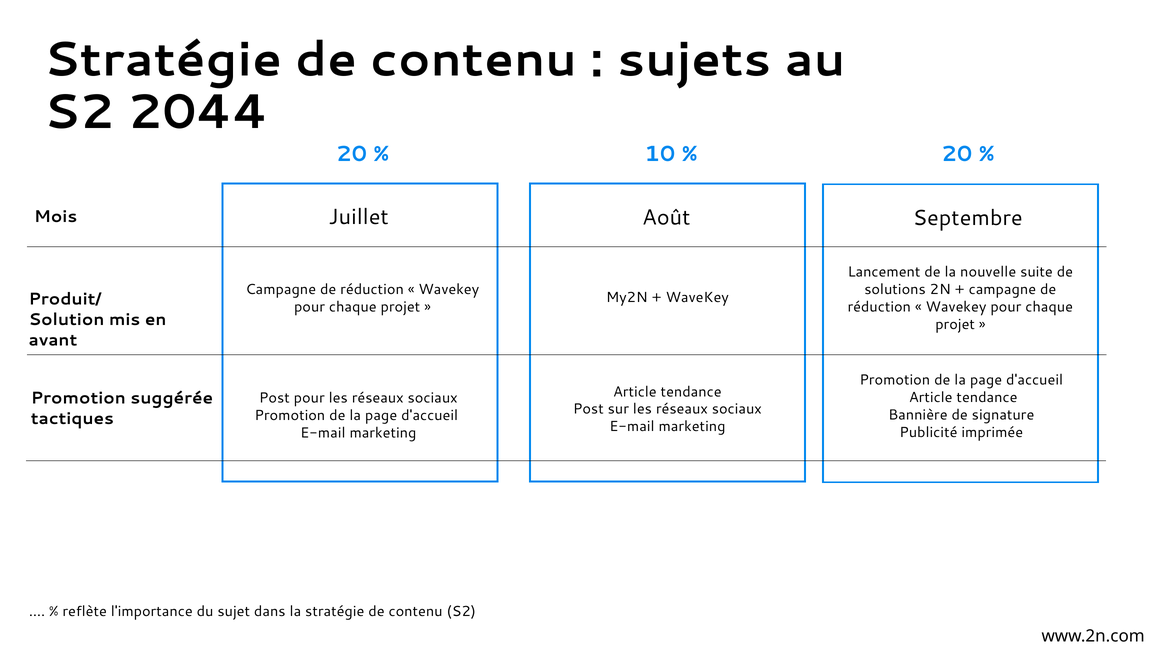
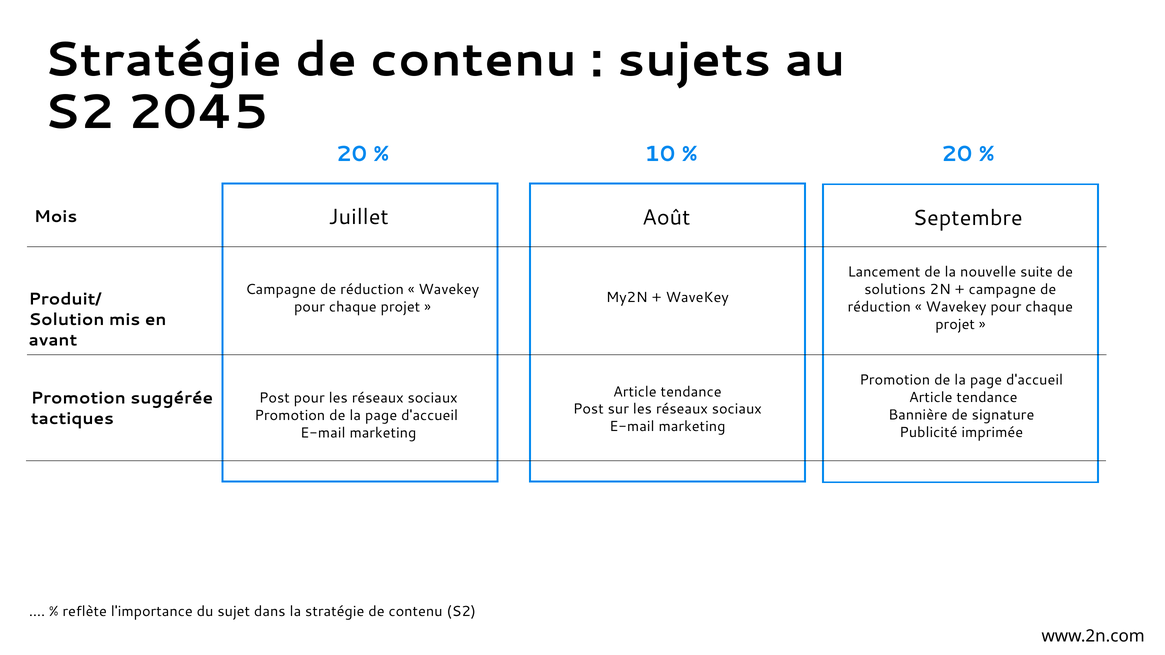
2044: 2044 -> 2045 (198, 112)
